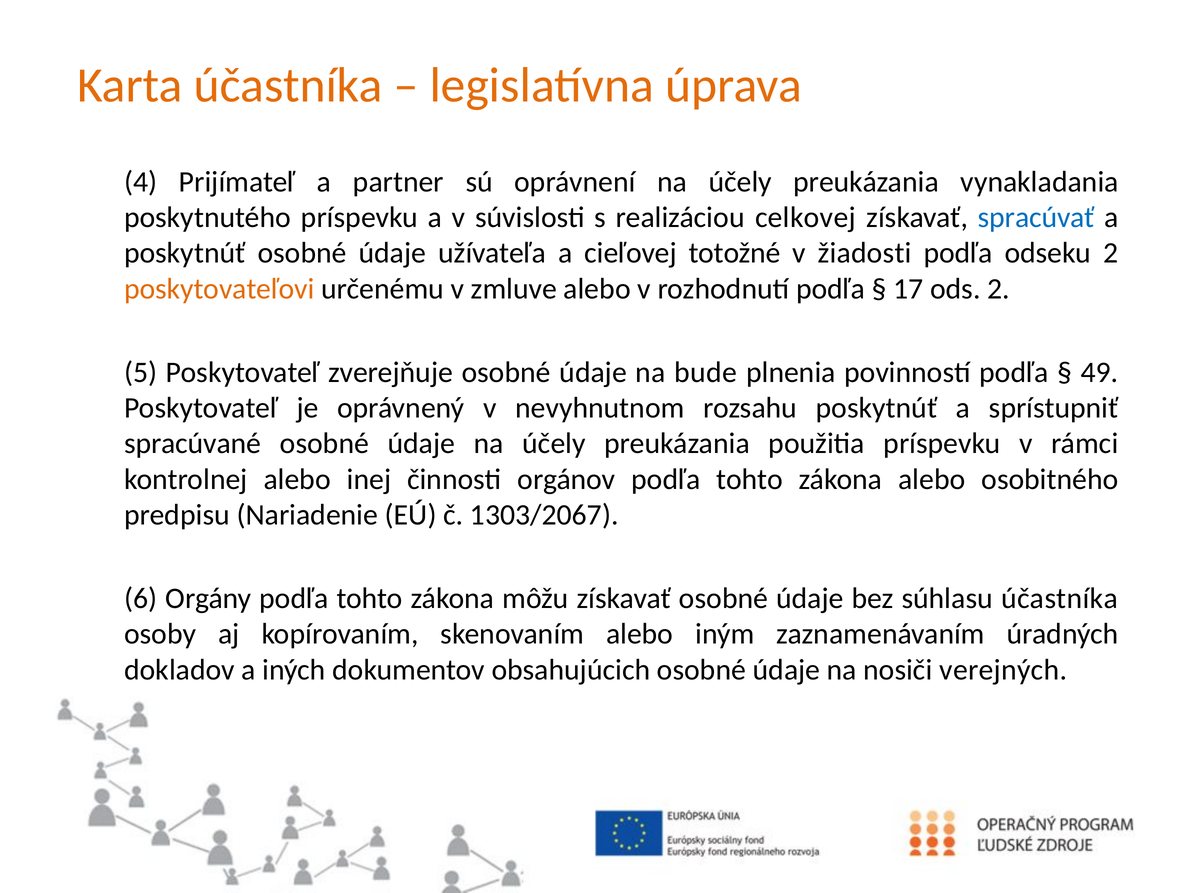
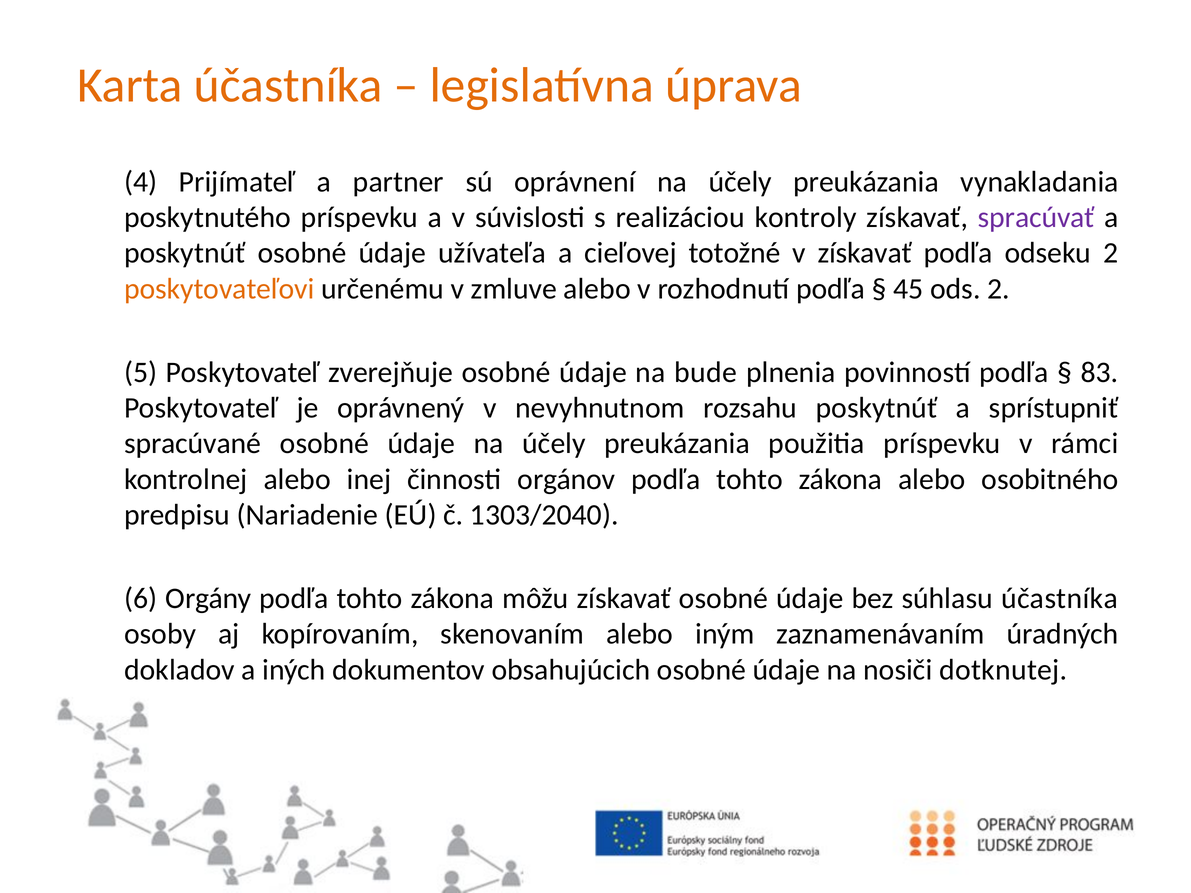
celkovej: celkovej -> kontroly (806, 217)
spracúvať colour: blue -> purple (1036, 217)
v žiadosti: žiadosti -> získavať (865, 253)
17: 17 -> 45 (908, 289)
49: 49 -> 83 (1099, 372)
1303/2067: 1303/2067 -> 1303/2040 (544, 515)
verejných: verejných -> dotknutej (1003, 670)
